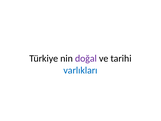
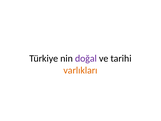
varlıkları colour: blue -> orange (80, 70)
